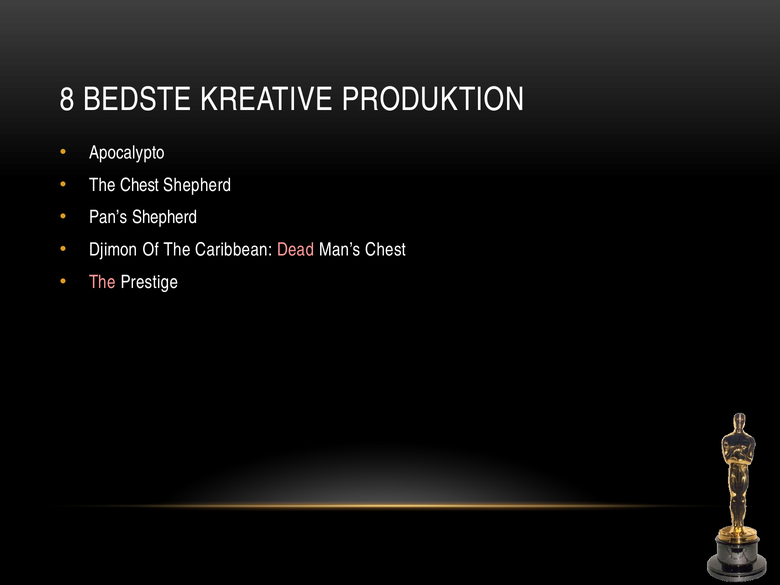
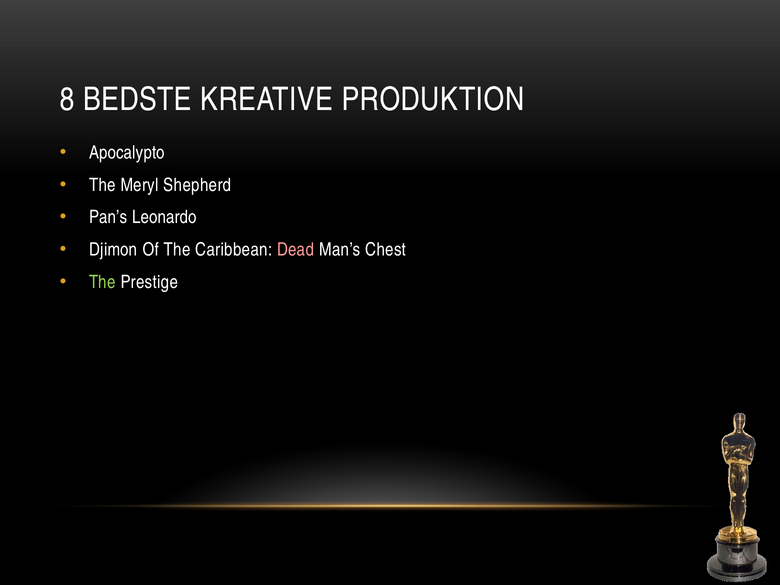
The Chest: Chest -> Meryl (140, 185)
Pan’s Shepherd: Shepherd -> Leonardo (164, 217)
The colour: pink -> light green (102, 282)
